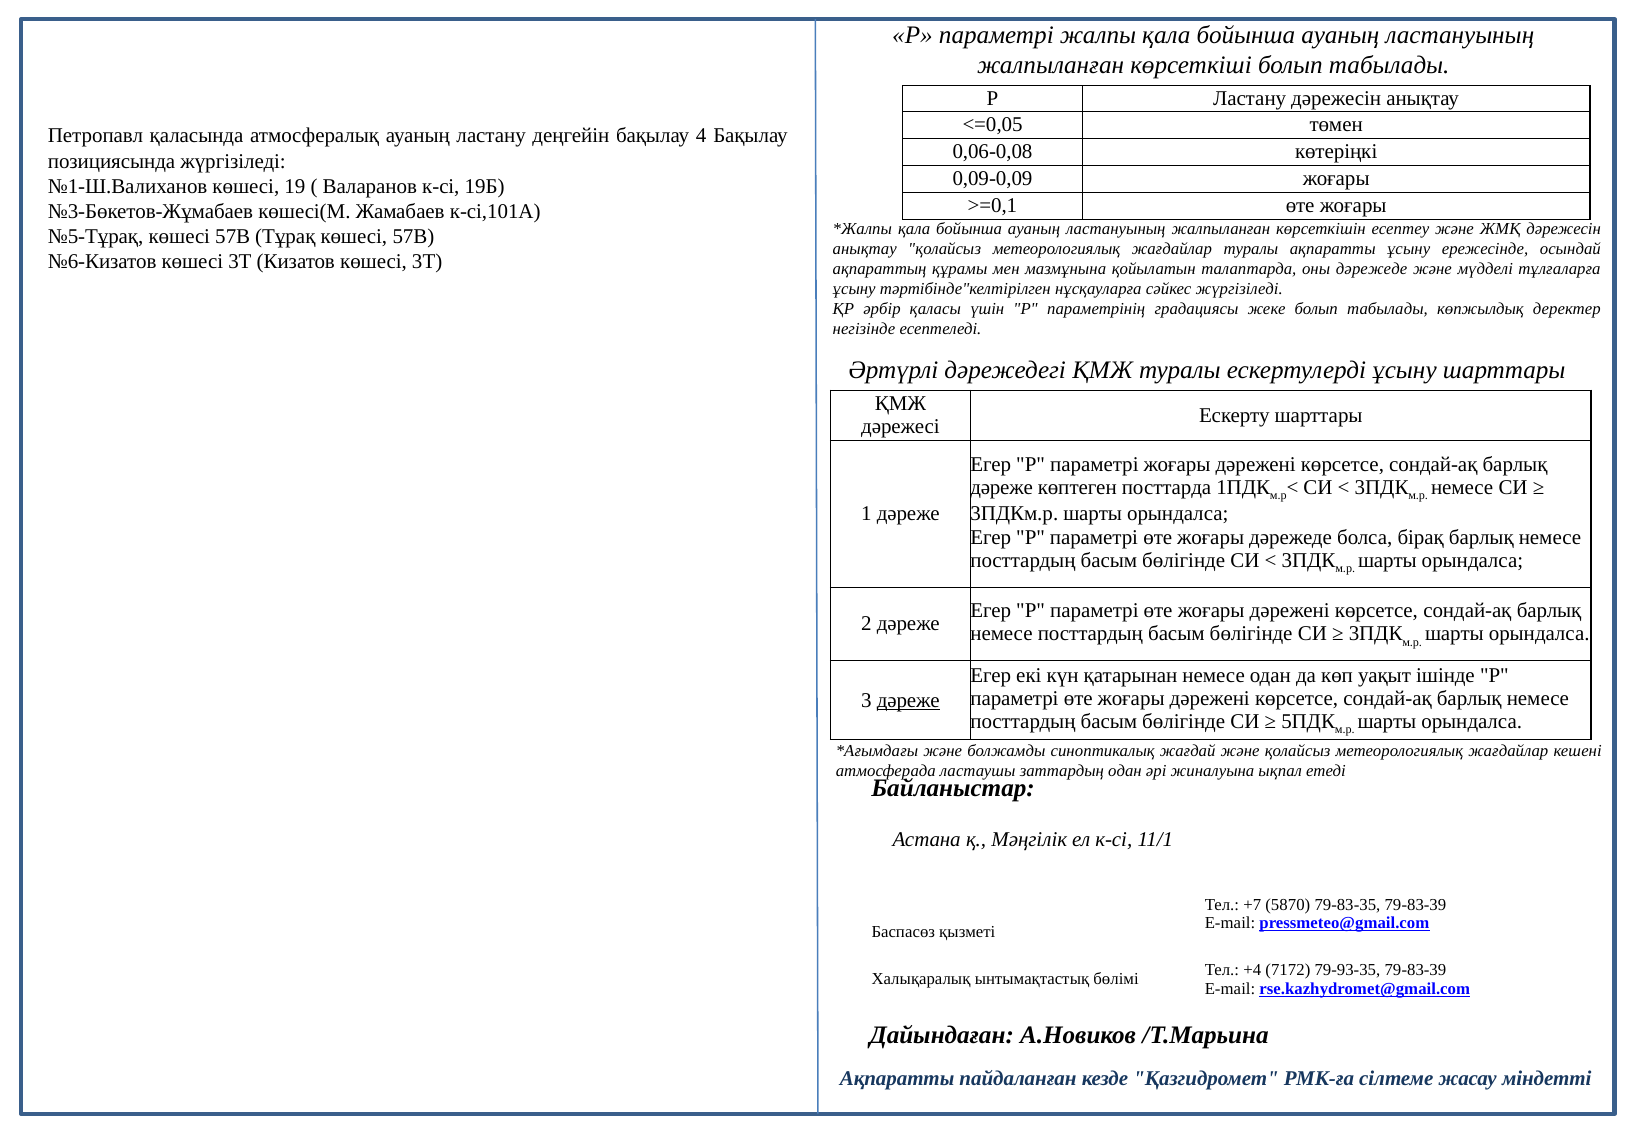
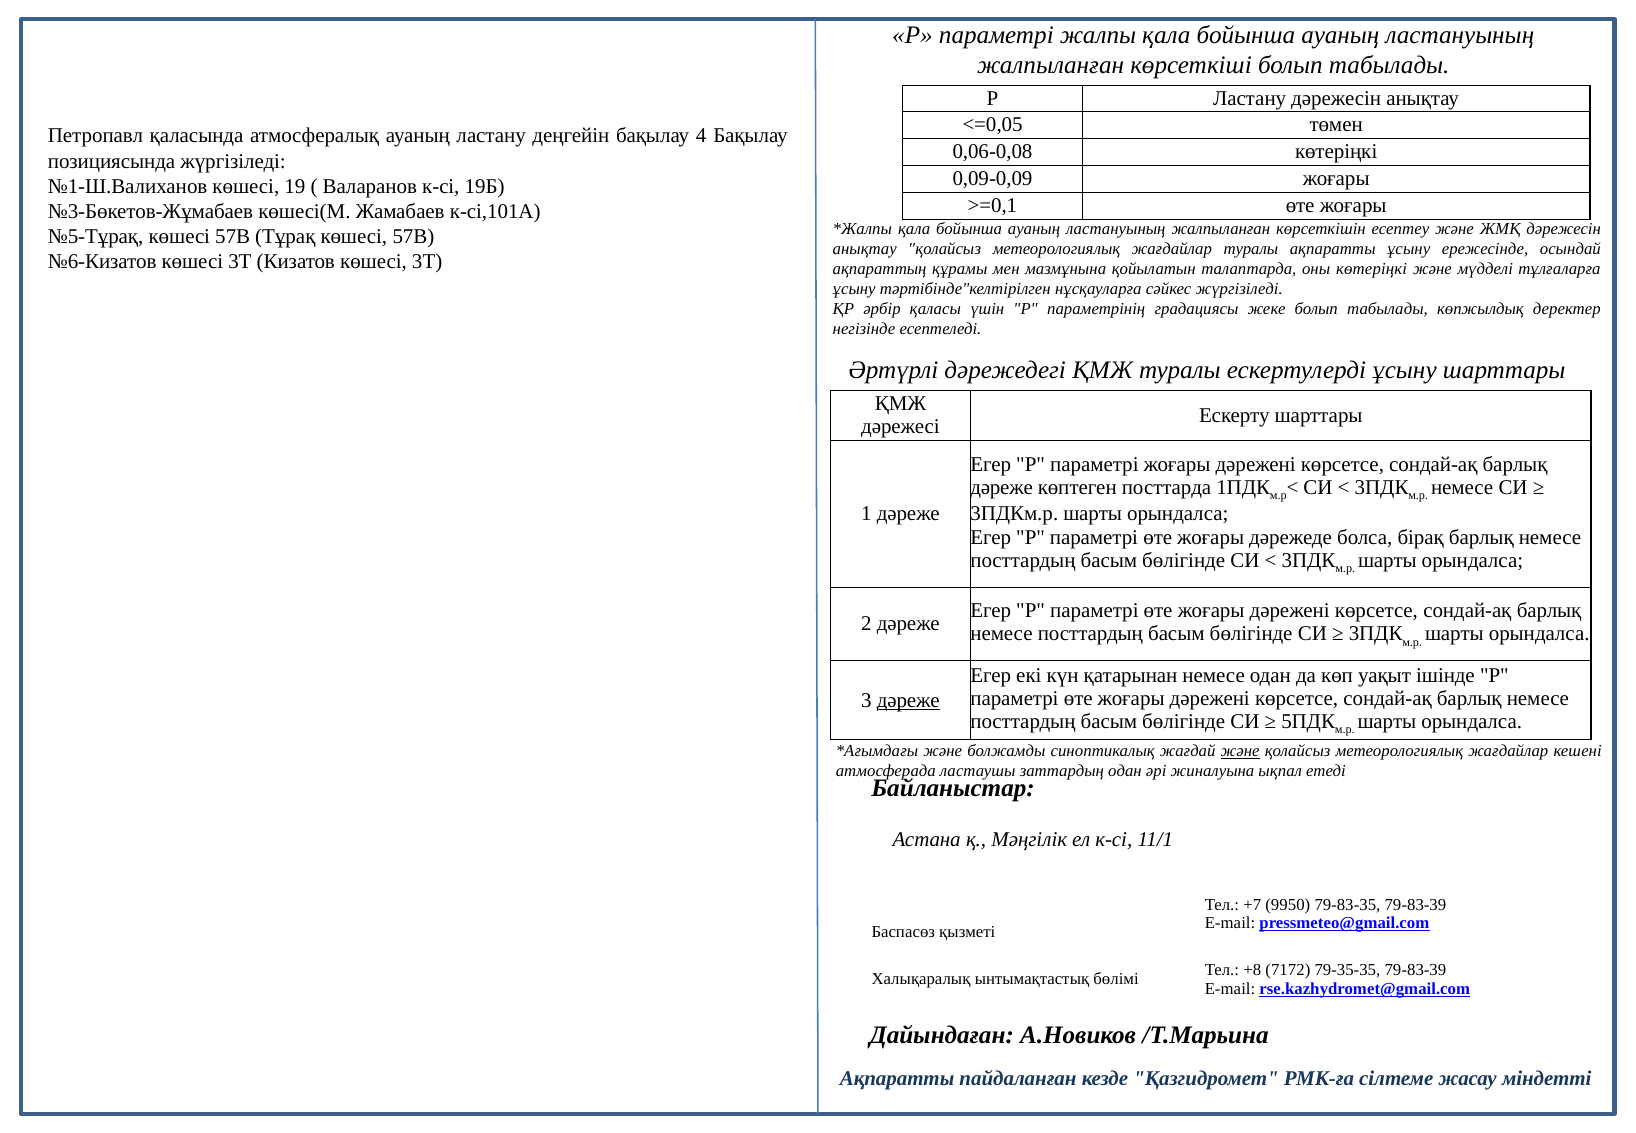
оны дәрежеде: дәрежеде -> көтеріңкі (1372, 269)
және underline: none -> present (1240, 751)
5870: 5870 -> 9950 (1288, 904)
+4: +4 -> +8 (1252, 970)
79-93-35: 79-93-35 -> 79-35-35 (1347, 970)
